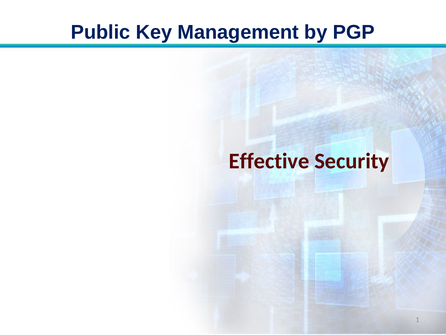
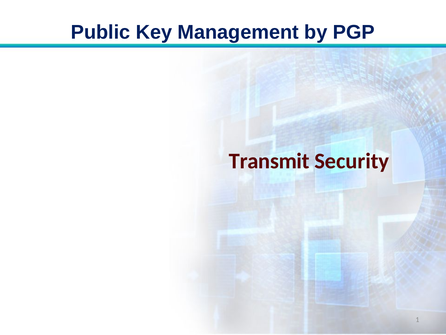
Effective: Effective -> Transmit (269, 161)
